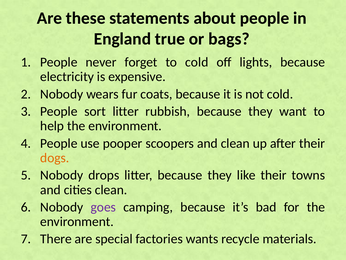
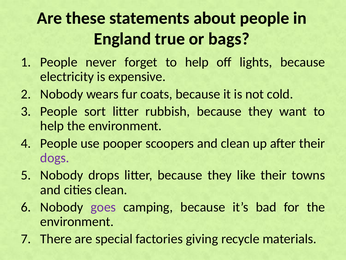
forget to cold: cold -> help (197, 62)
dogs colour: orange -> purple (55, 158)
wants: wants -> giving (202, 239)
